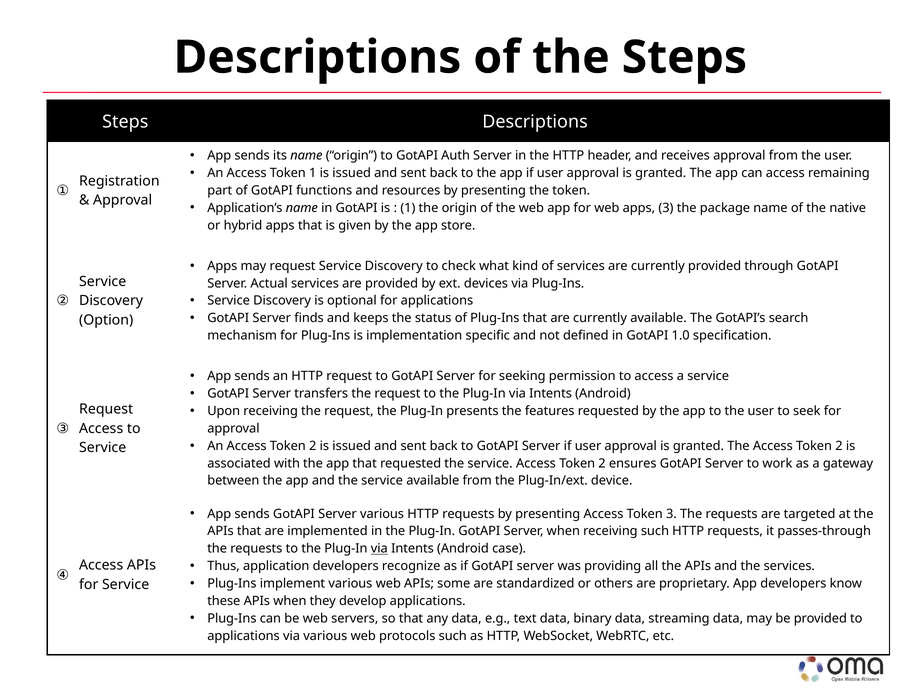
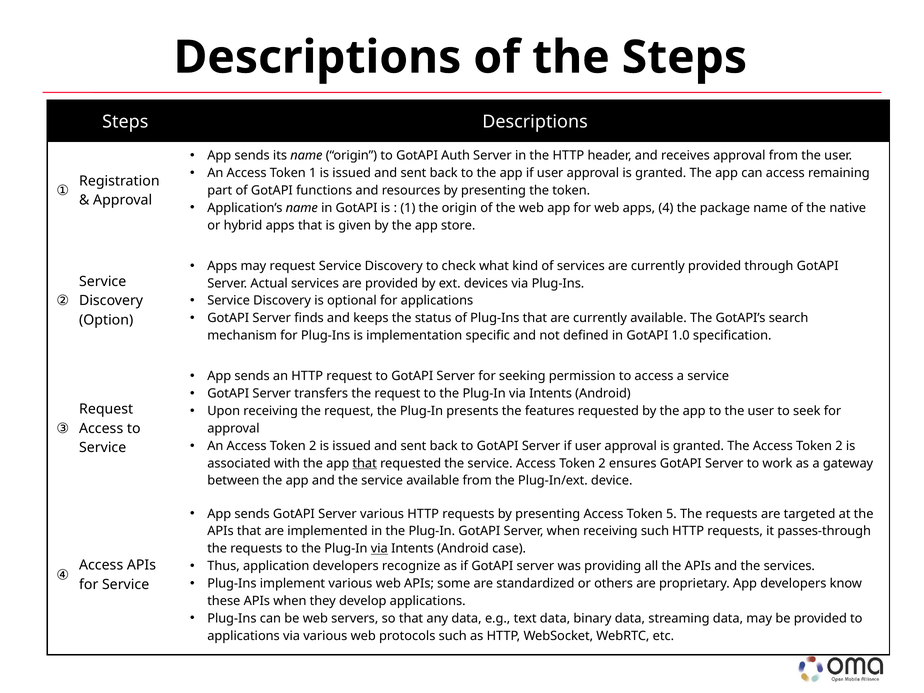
apps 3: 3 -> 4 (666, 208)
that underline: none -> present (365, 463)
Token 3: 3 -> 5 (671, 514)
